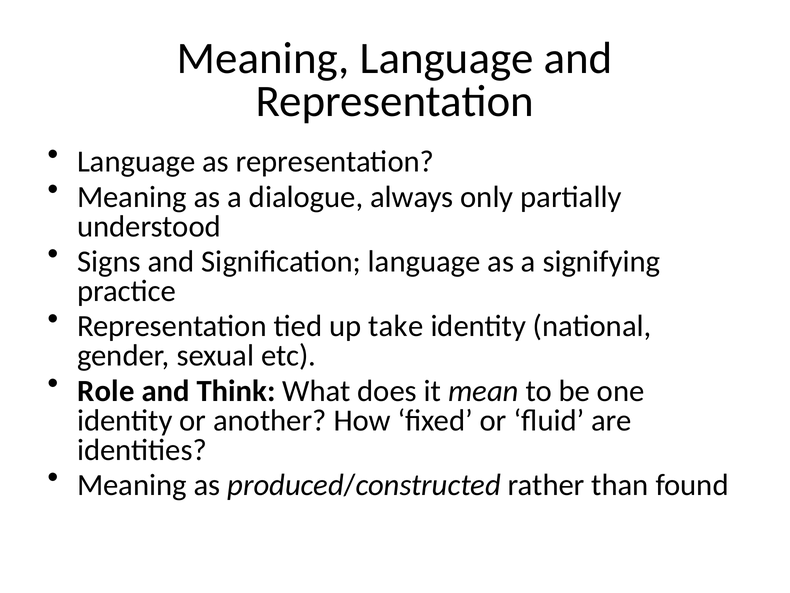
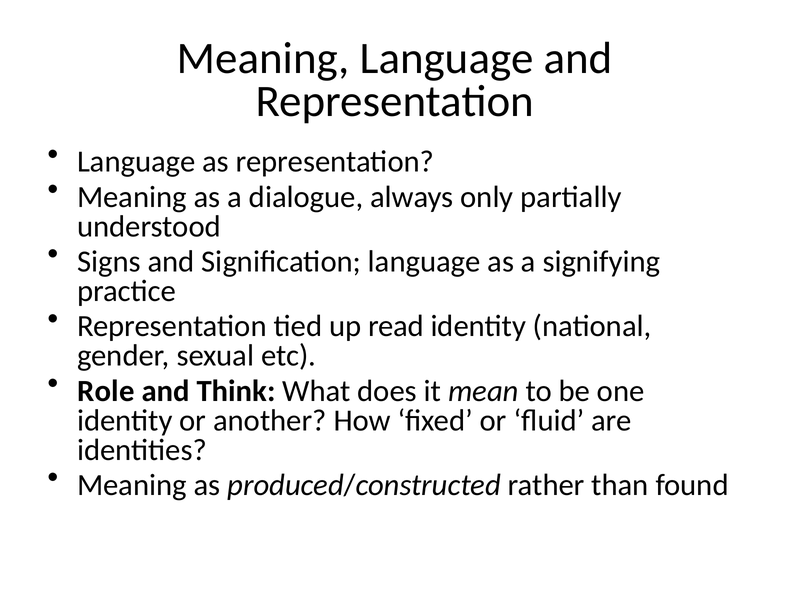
take: take -> read (396, 326)
